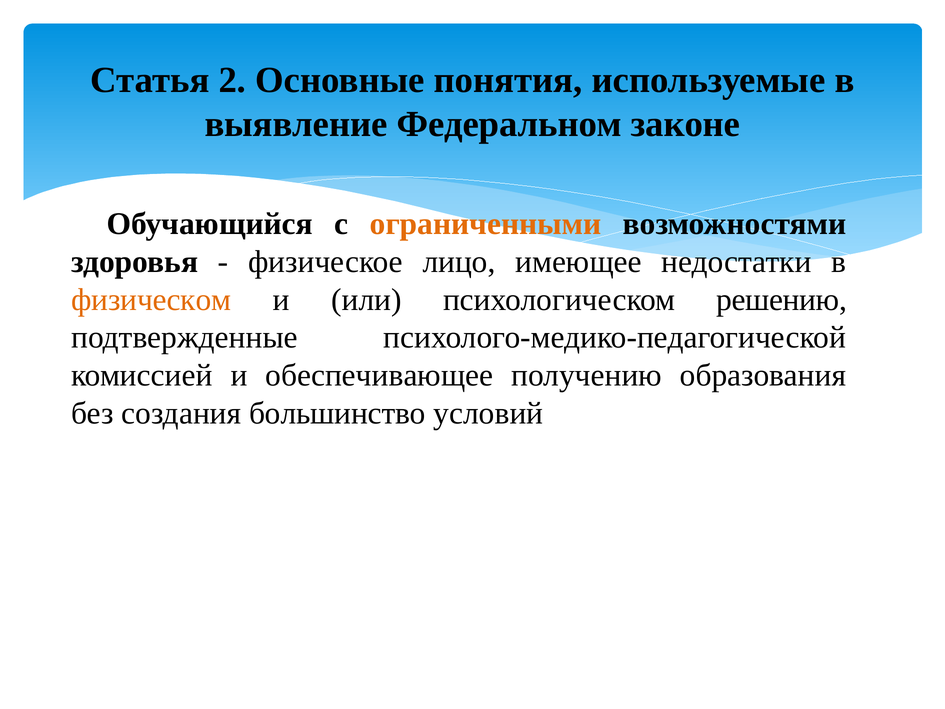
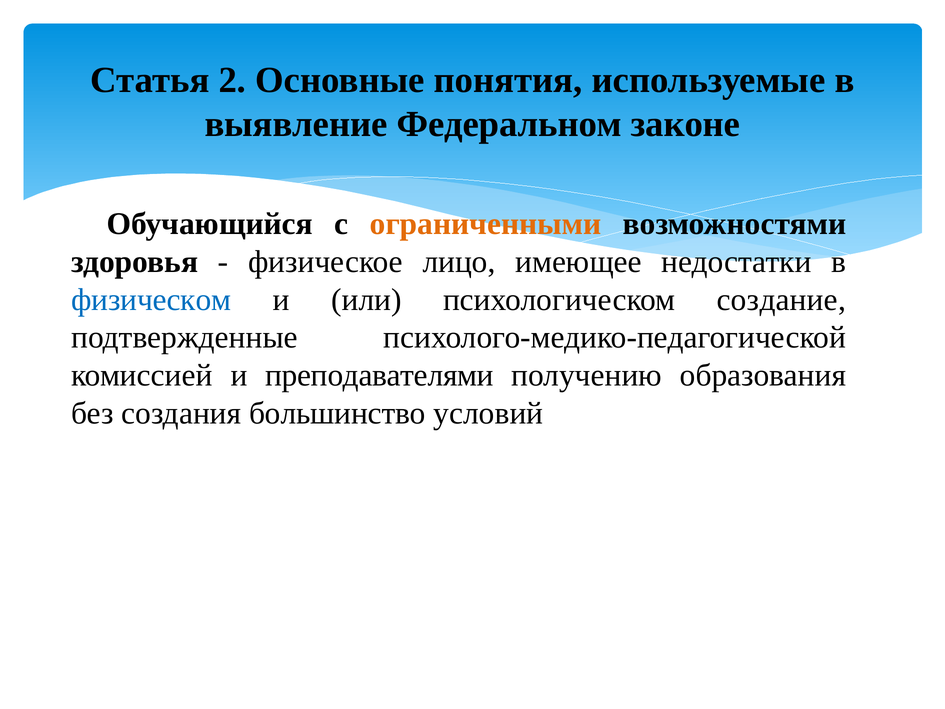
физическом colour: orange -> blue (151, 300)
решению: решению -> создание (781, 300)
обеспечивающее: обеспечивающее -> преподавателями (379, 375)
